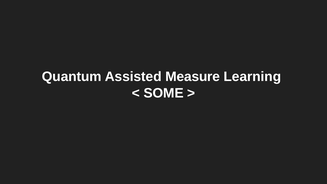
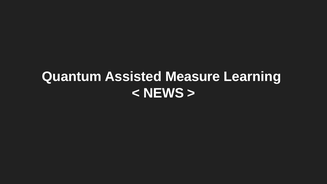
SOME: SOME -> NEWS (164, 93)
